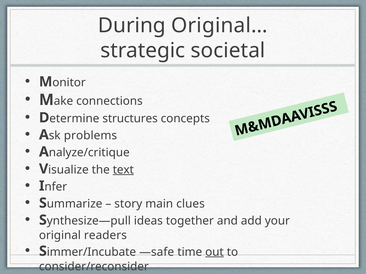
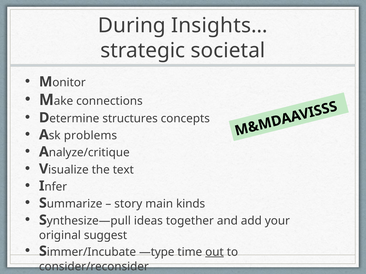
Original…: Original… -> Insights… (219, 26)
text underline: present -> none (123, 170)
clues: clues -> kinds (191, 204)
readers: readers -> suggest (106, 236)
—safe: —safe -> —type (157, 252)
